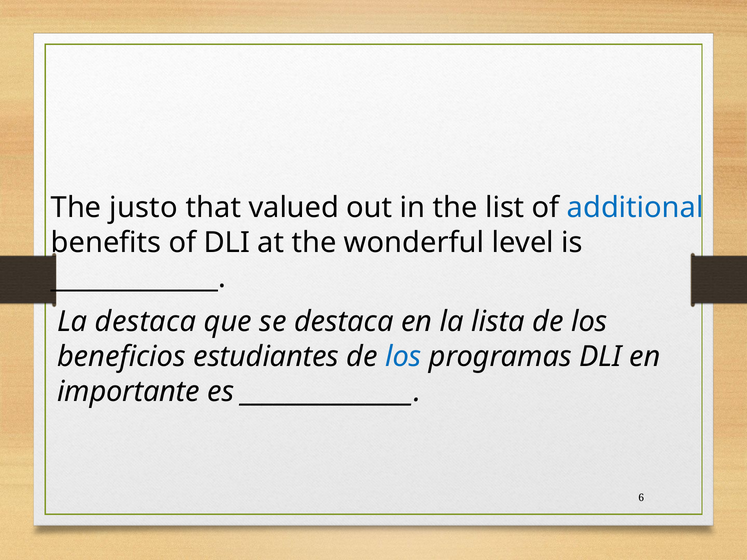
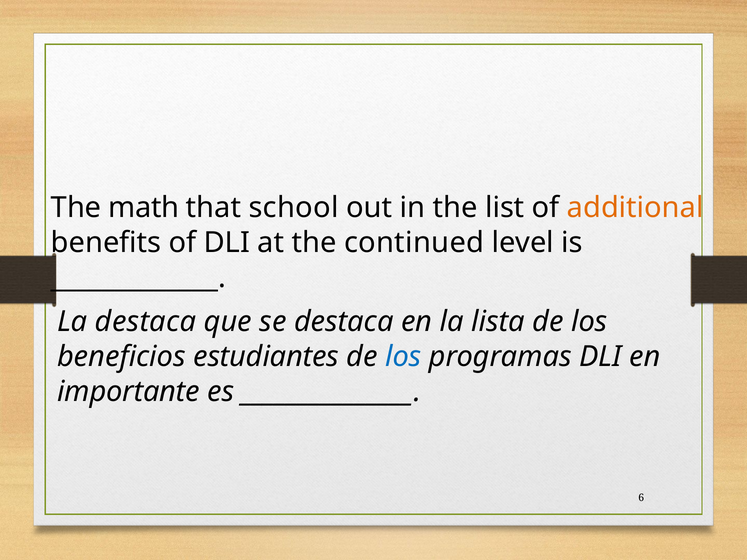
justo: justo -> math (144, 208)
valued: valued -> school (294, 208)
additional colour: blue -> orange (635, 208)
wonderful: wonderful -> continued (414, 243)
